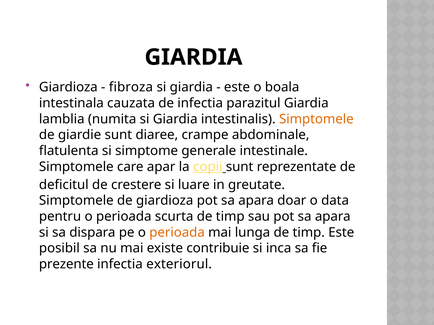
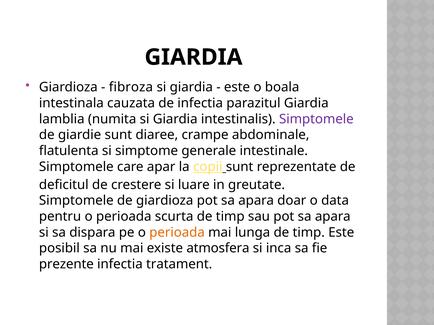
Simptomele colour: orange -> purple (316, 119)
contribuie: contribuie -> atmosfera (218, 249)
exteriorul: exteriorul -> tratament (179, 265)
